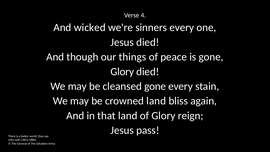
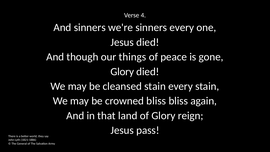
And wicked: wicked -> sinners (90, 28)
cleansed gone: gone -> stain (155, 86)
crowned land: land -> bliss (156, 101)
